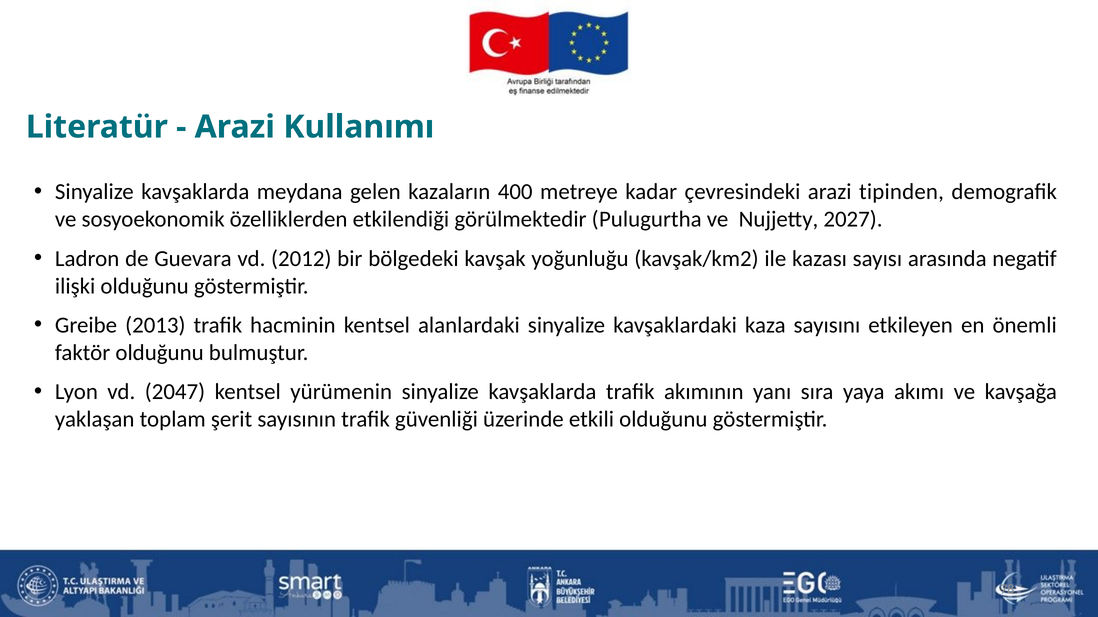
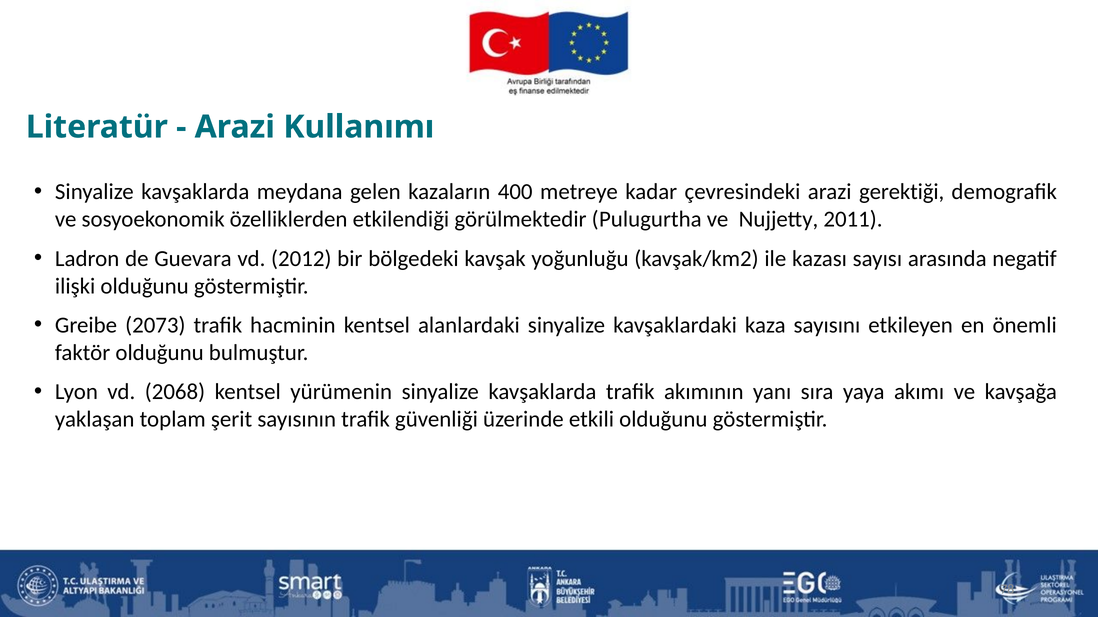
tipinden: tipinden -> gerektiği (902, 192)
2027: 2027 -> 2011 (853, 220)
2013: 2013 -> 2073 (155, 325)
2047: 2047 -> 2068 (175, 392)
